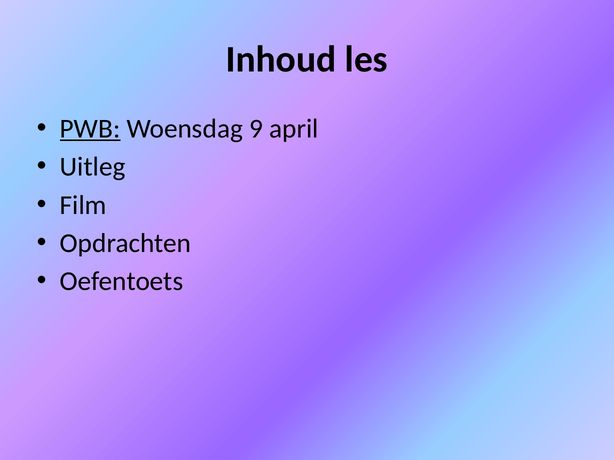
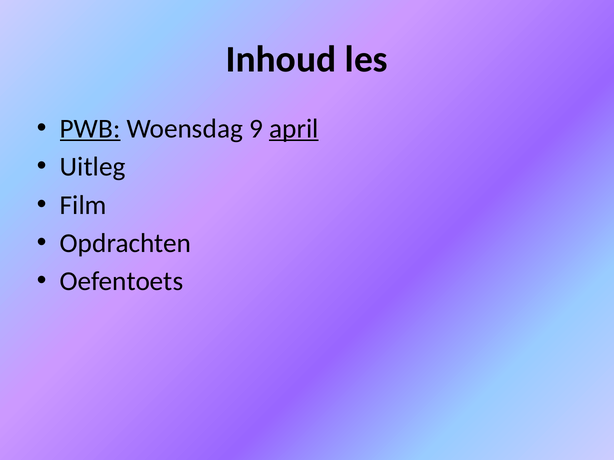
april underline: none -> present (294, 129)
